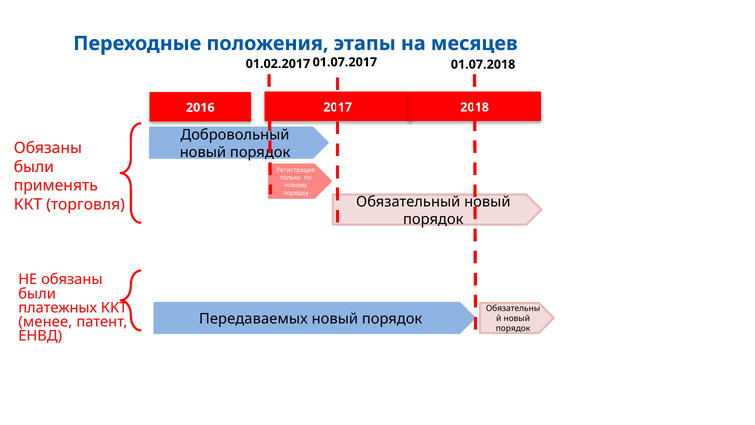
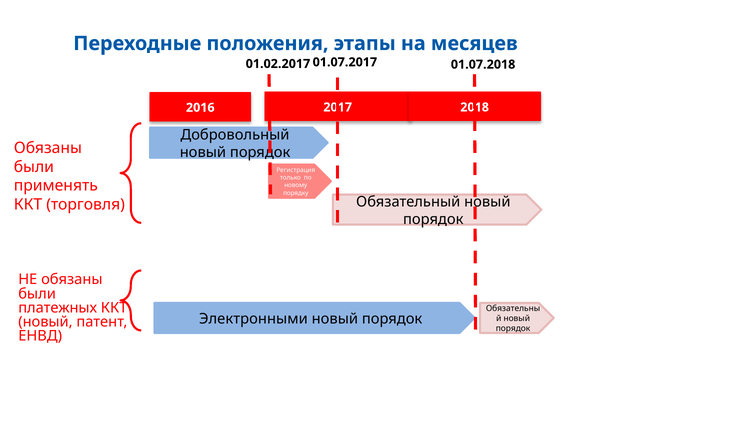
Передаваемых: Передаваемых -> Электронными (253, 319)
менее: менее -> новый (45, 322)
